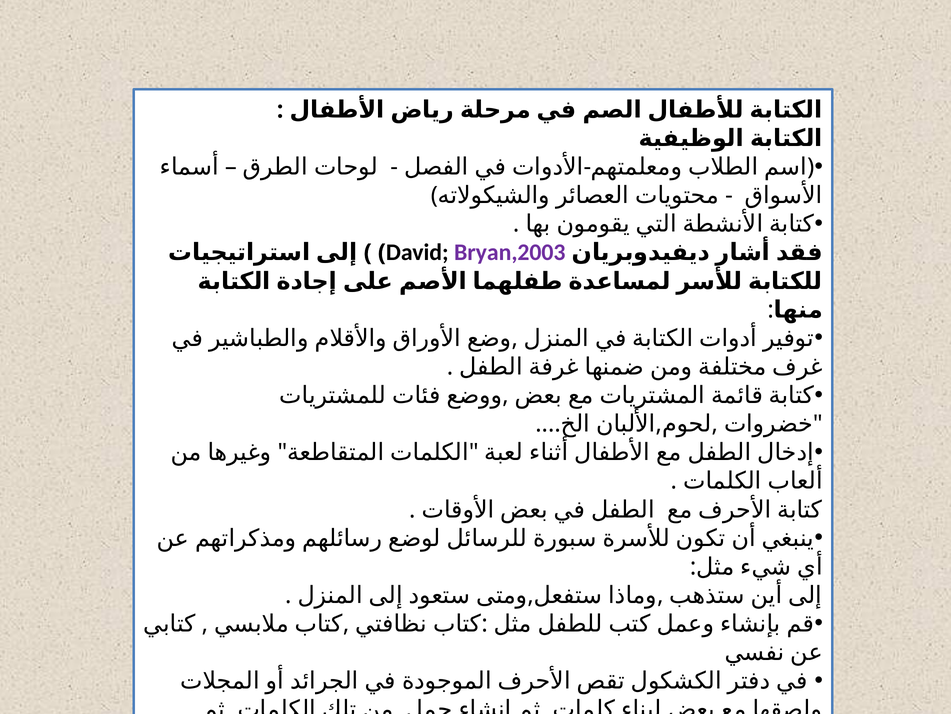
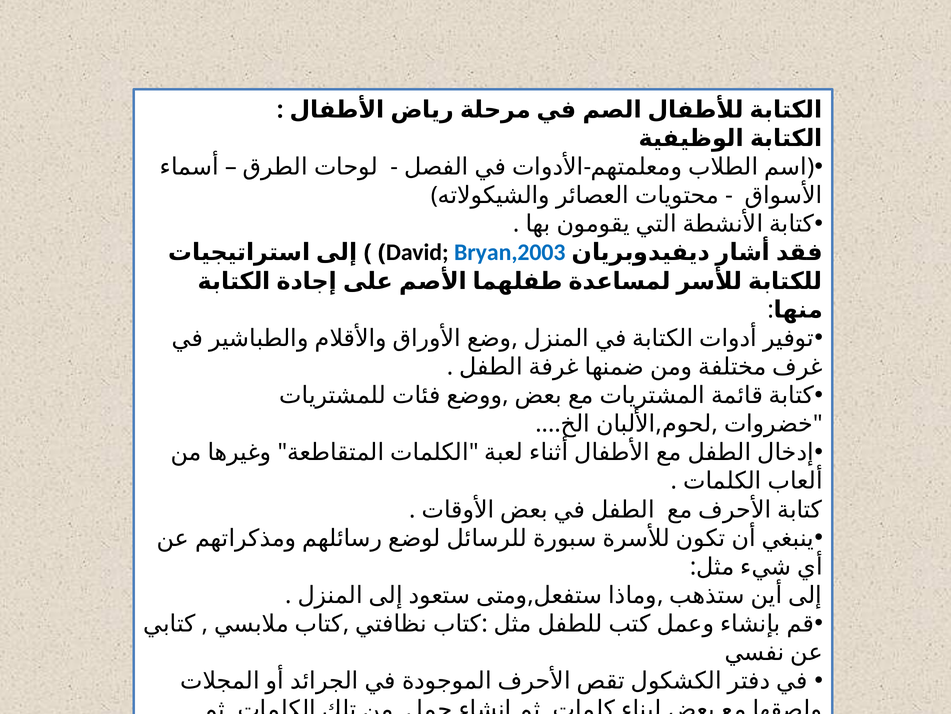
Bryan,2003 colour: purple -> blue (510, 252)
